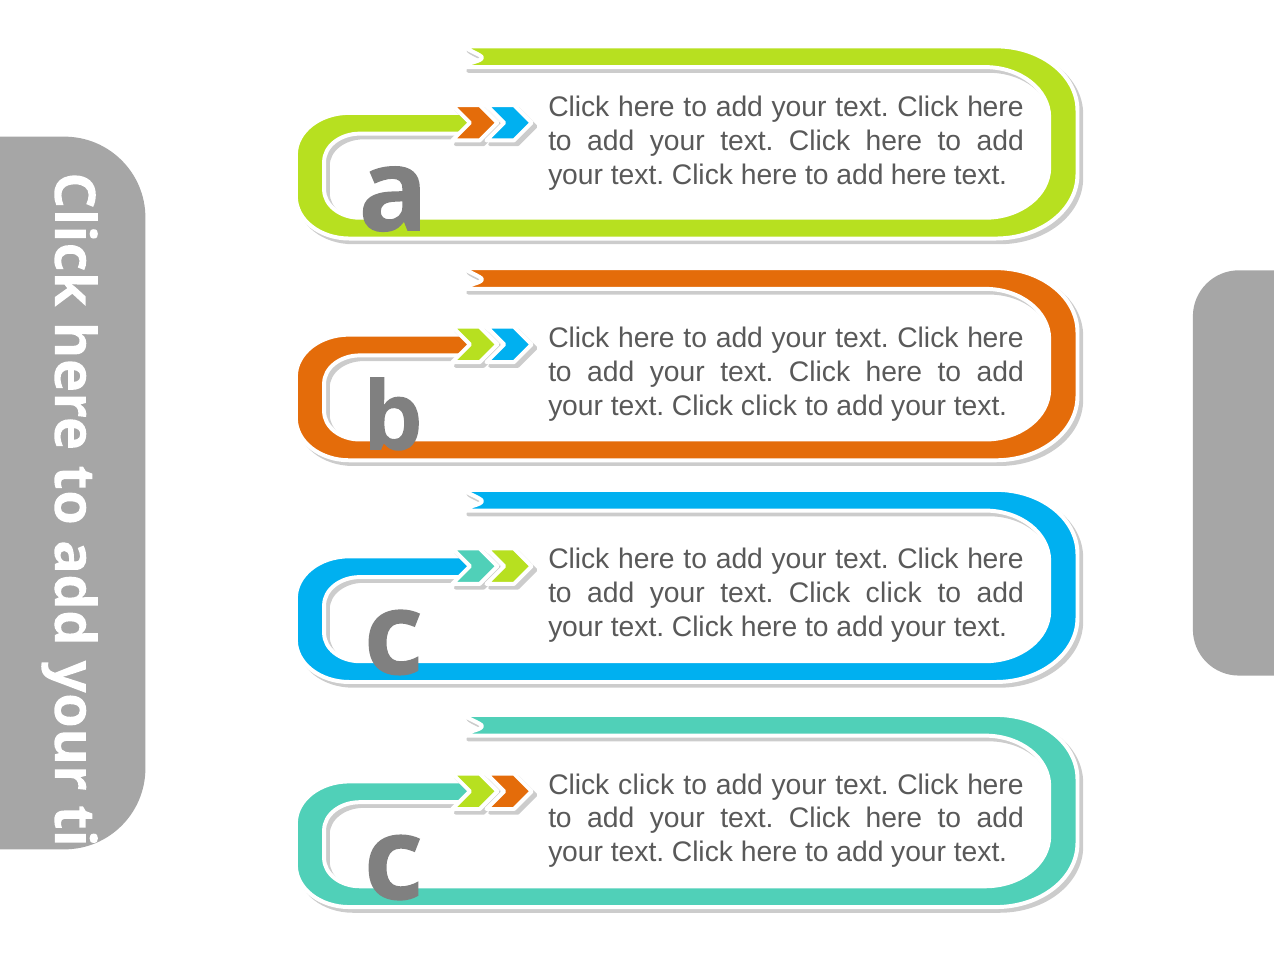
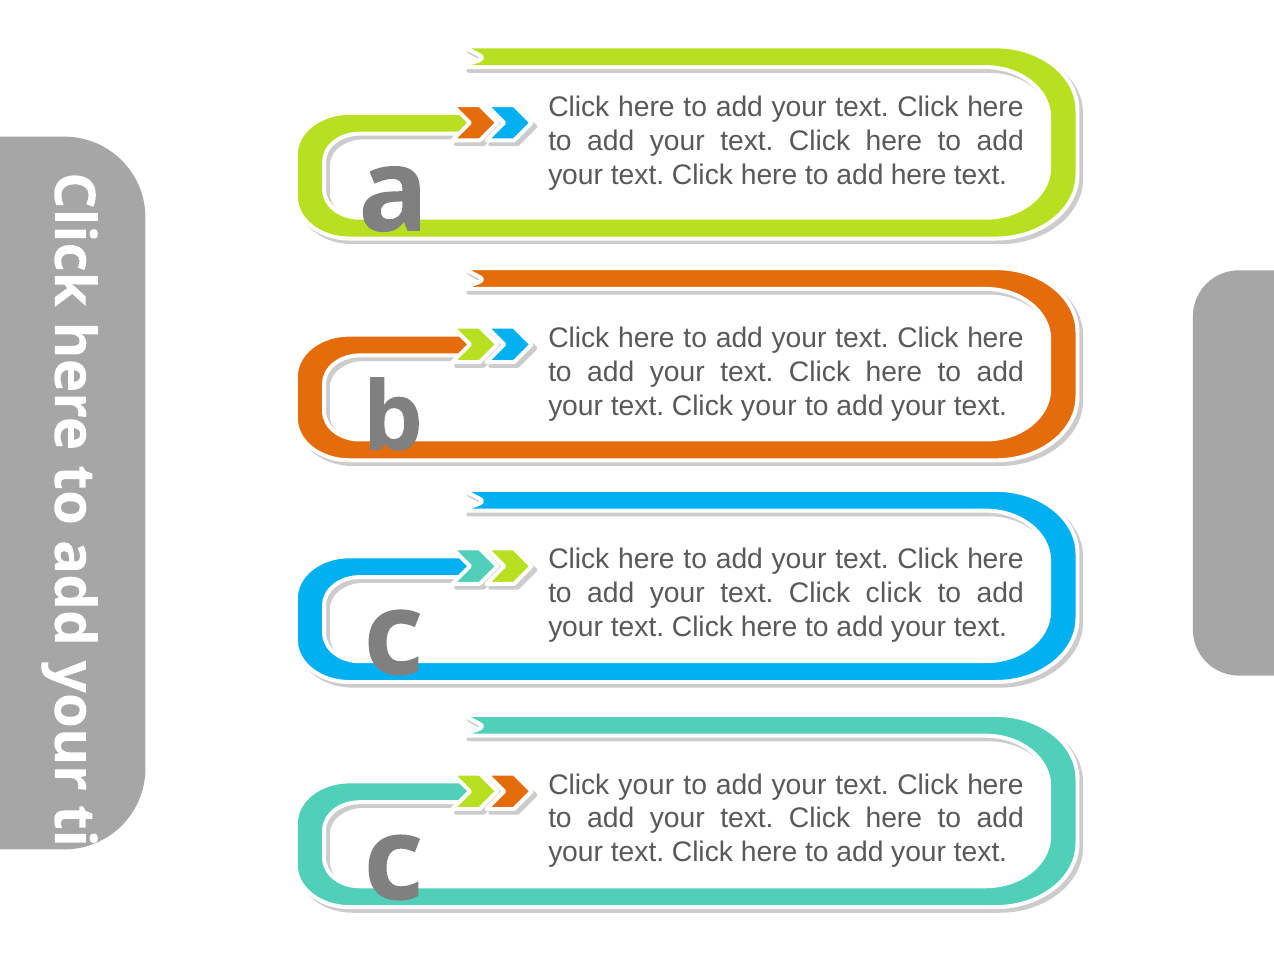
click: click -> your (769, 406)
click: click -> your (646, 784)
